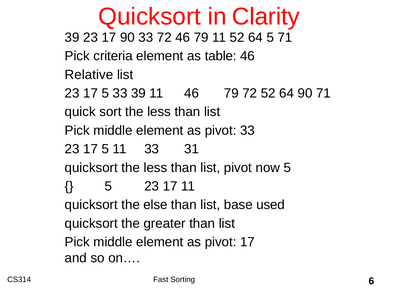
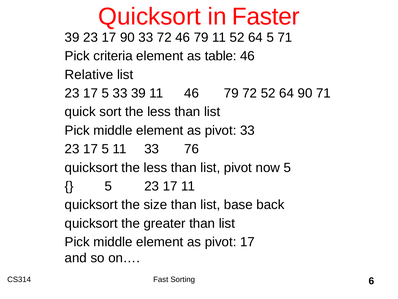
Clarity: Clarity -> Faster (266, 17)
31: 31 -> 76 (192, 149)
else: else -> size (155, 204)
used: used -> back (270, 204)
